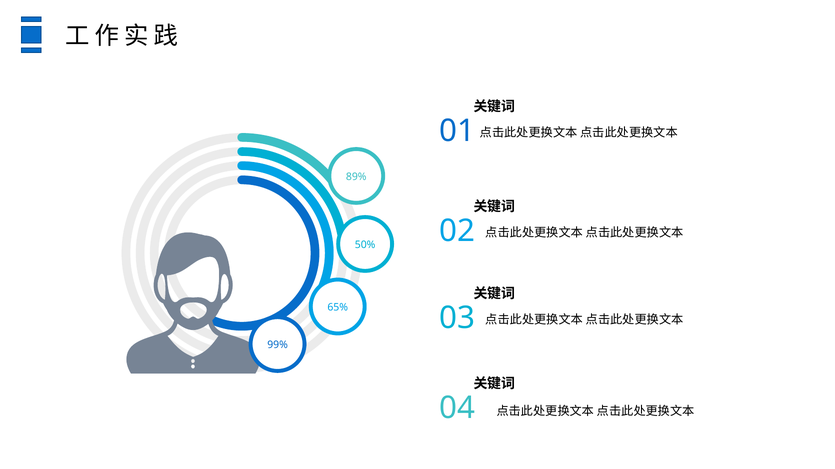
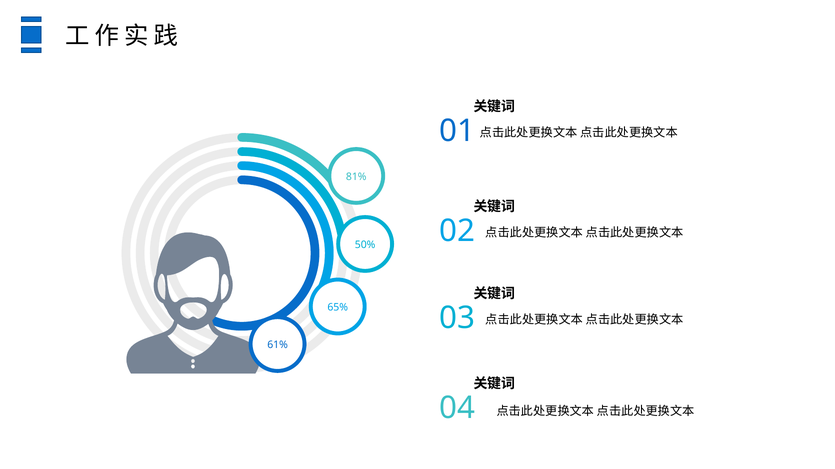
89%: 89% -> 81% (356, 177)
99%: 99% -> 61% (278, 345)
